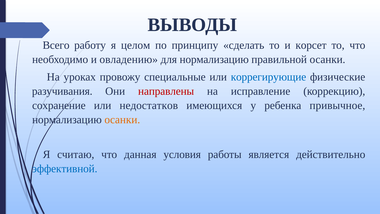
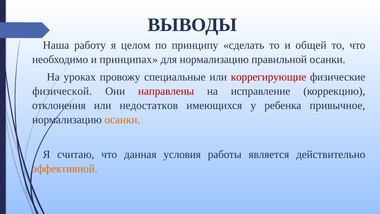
Всего: Всего -> Наша (56, 45)
корсет: корсет -> общей (311, 45)
овладению: овладению -> принципах (129, 59)
коррегирующие colour: blue -> red (269, 77)
разучивания: разучивания -> физической (62, 91)
сохранение: сохранение -> отклонения (59, 105)
эффективной colour: blue -> orange (65, 169)
